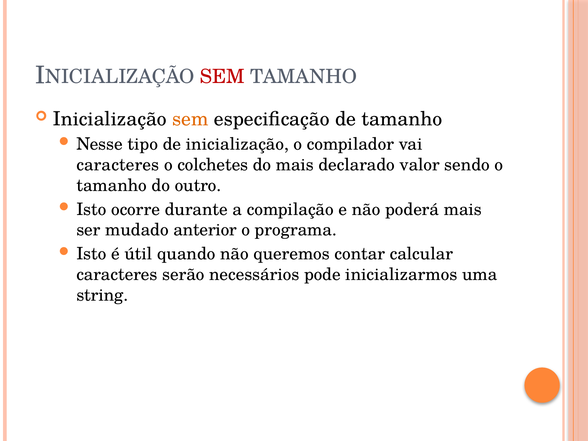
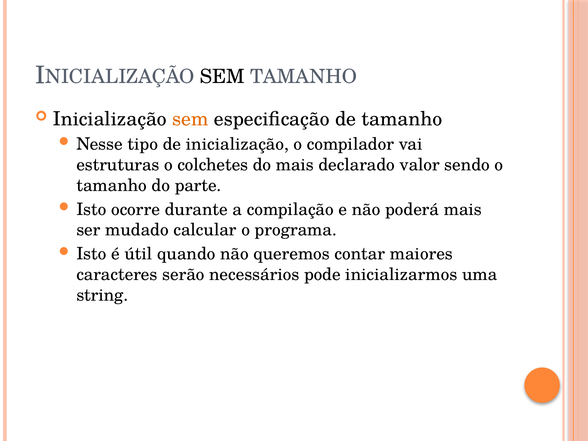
SEM colour: red -> black (222, 77)
caracteres: caracteres -> estruturas (118, 165)
outro: outro -> parte (198, 185)
anterior: anterior -> calcular (205, 230)
calcular: calcular -> maiores (421, 254)
